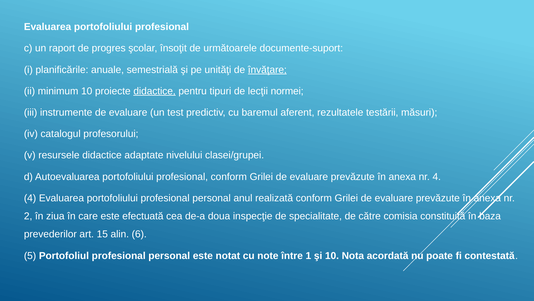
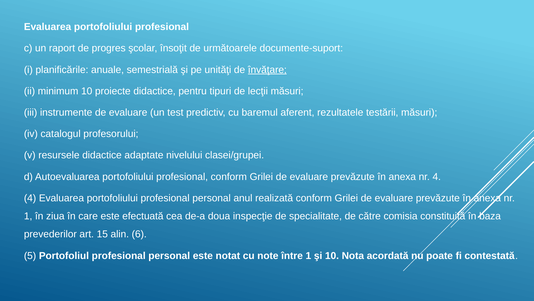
didactice underline: present -> none (155, 91)
lecţii normei: normei -> măsuri (287, 91)
2: 2 -> 1 (28, 216)
